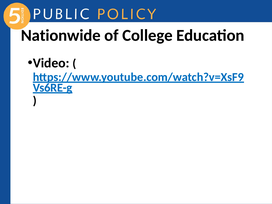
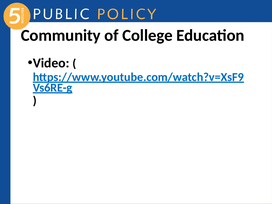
Nationwide: Nationwide -> Community (61, 35)
